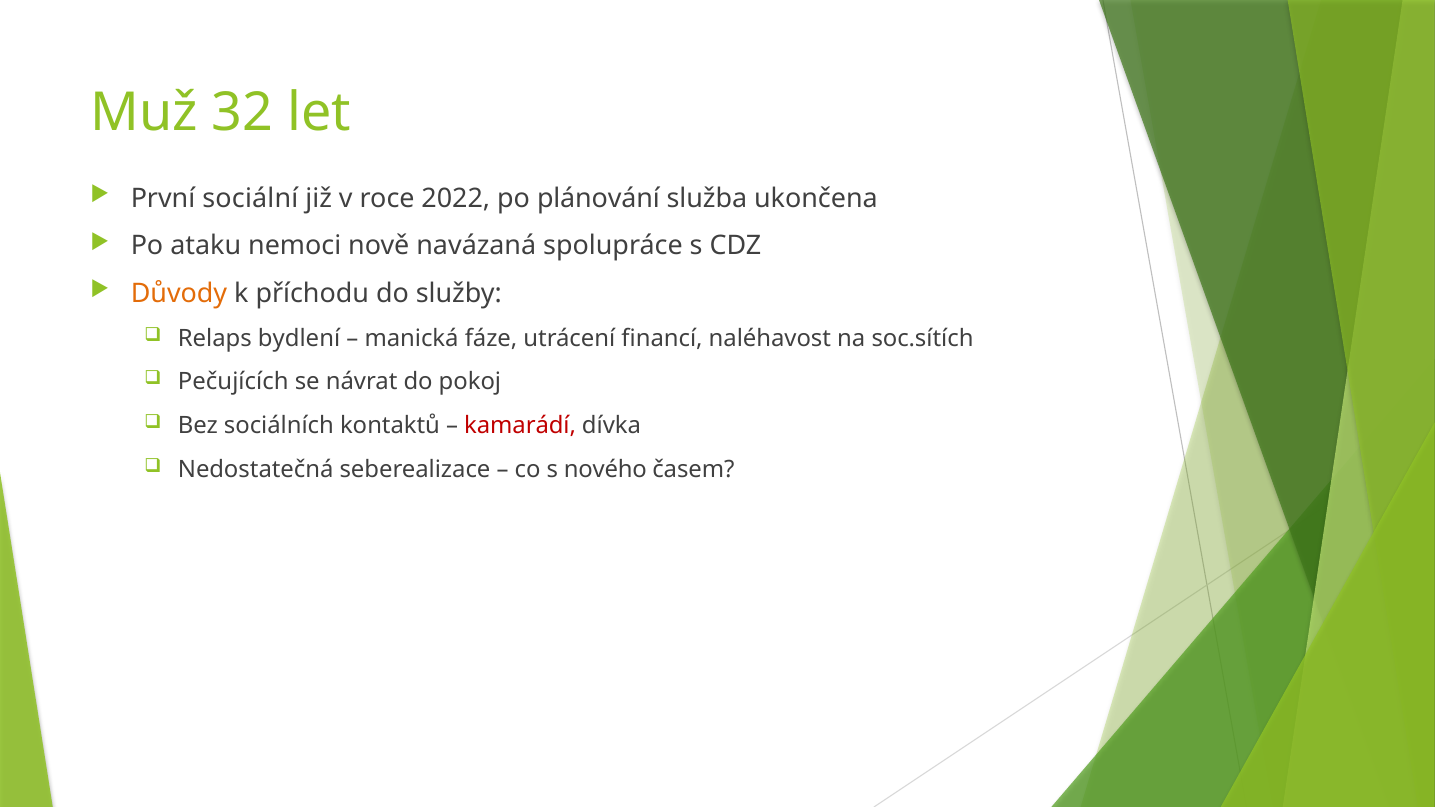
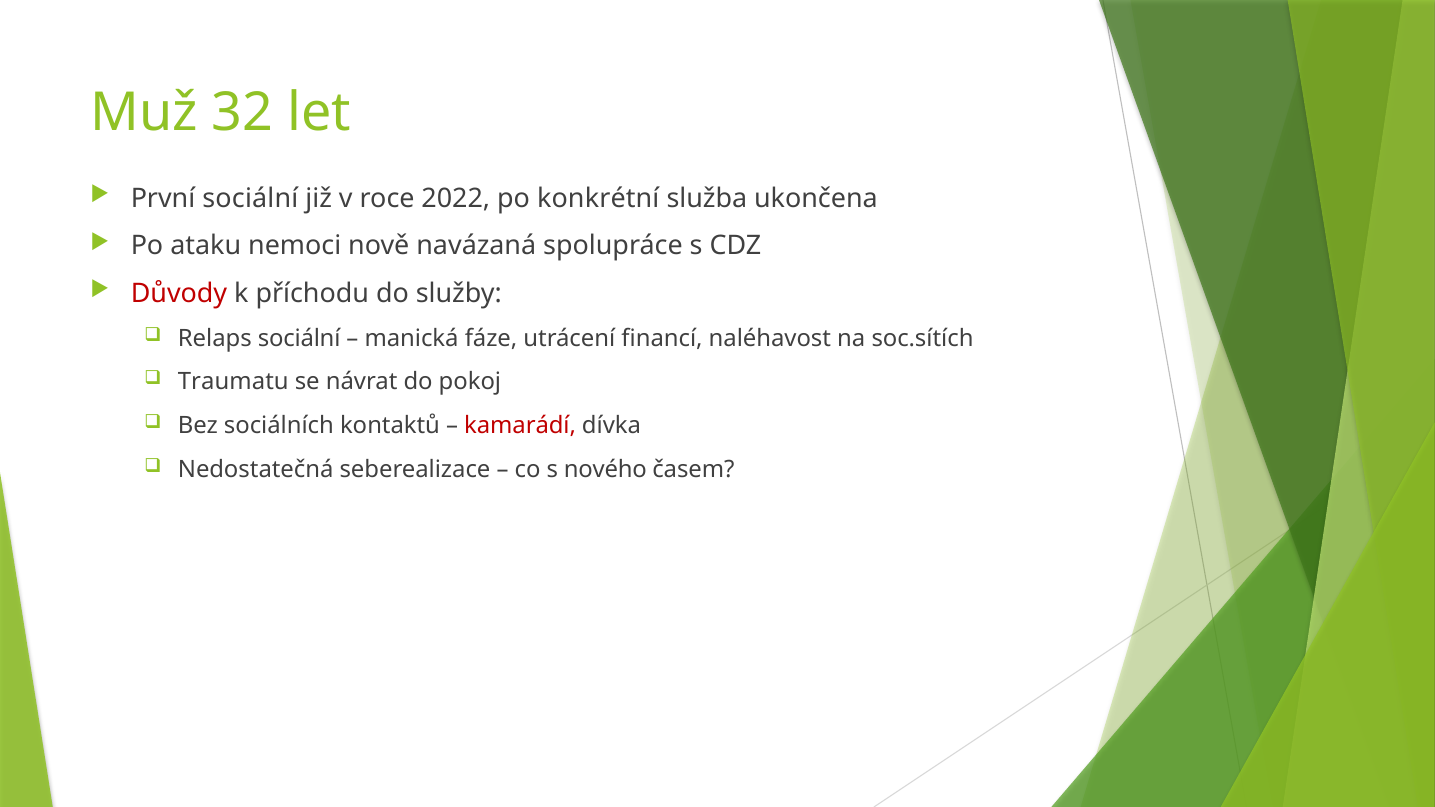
plánování: plánování -> konkrétní (598, 199)
Důvody colour: orange -> red (179, 293)
Relaps bydlení: bydlení -> sociální (299, 338)
Pečujících: Pečujících -> Traumatu (233, 382)
